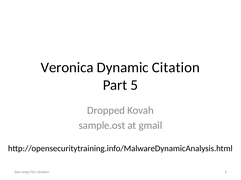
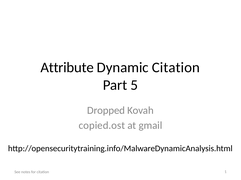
Veronica: Veronica -> Attribute (67, 68)
sample.ost: sample.ost -> copied.ost (102, 126)
